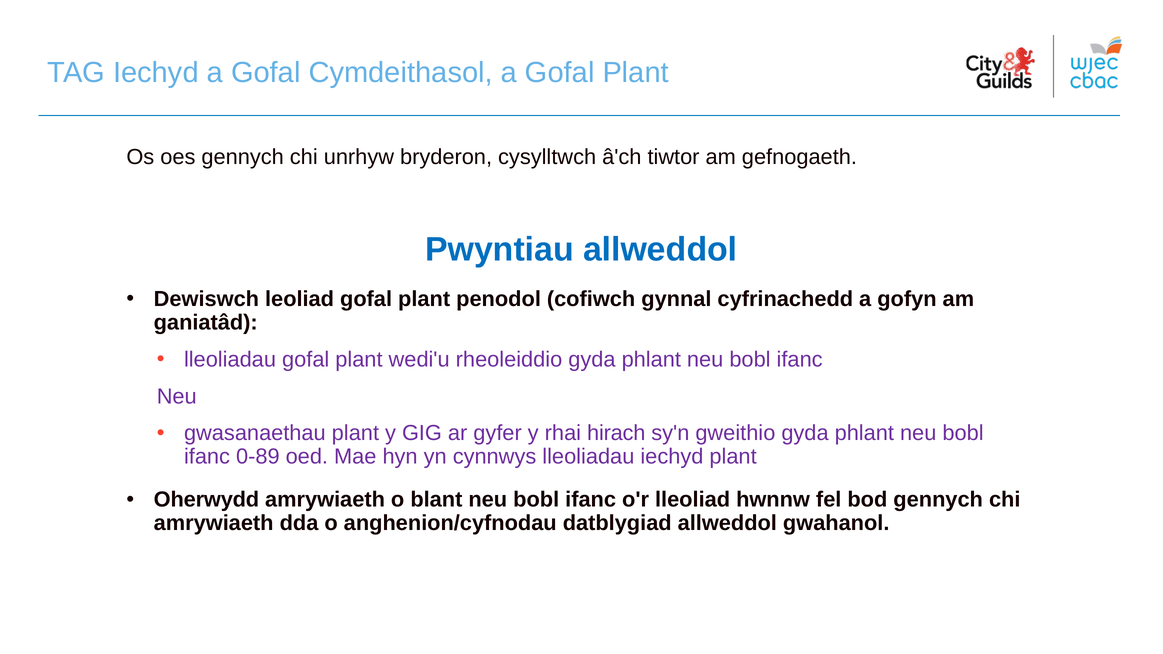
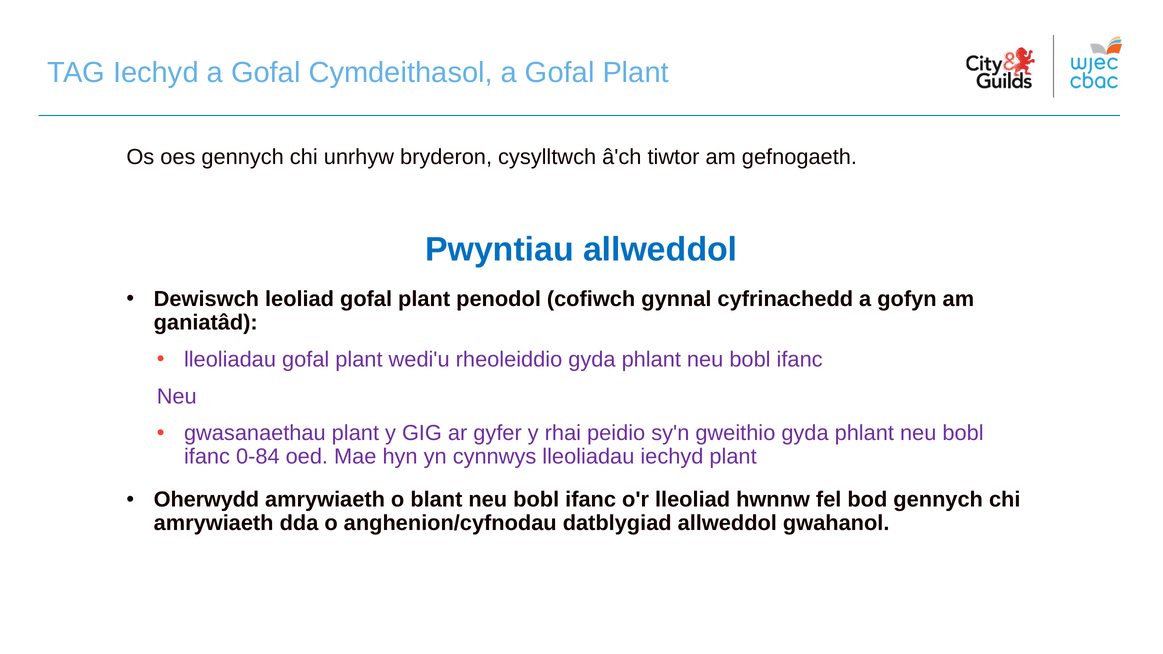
hirach: hirach -> peidio (616, 433)
0-89: 0-89 -> 0-84 (258, 457)
